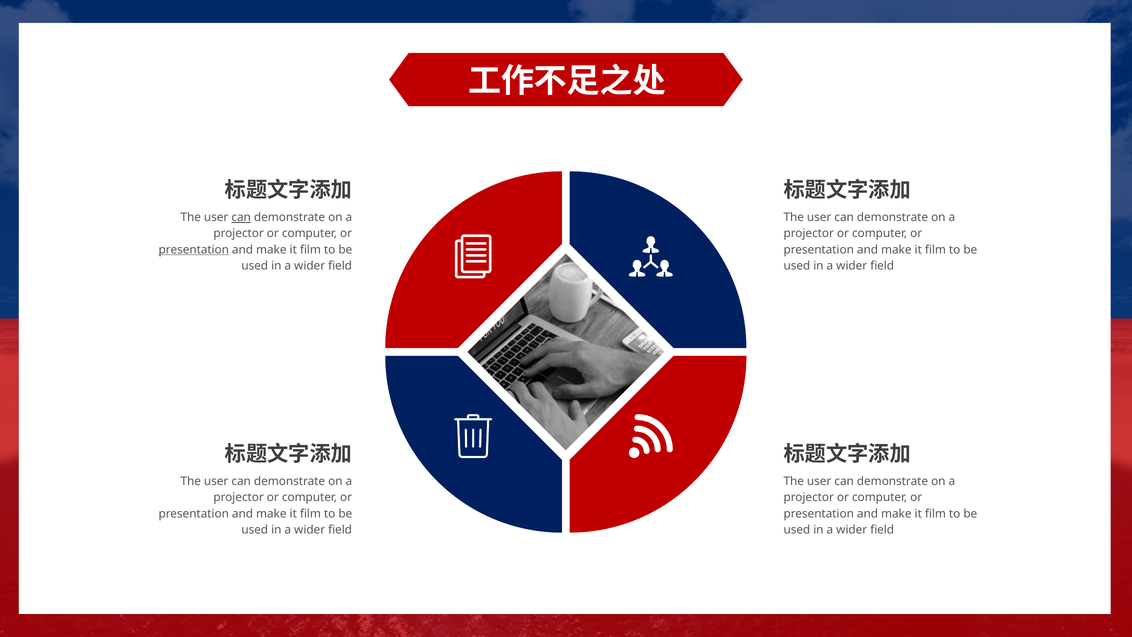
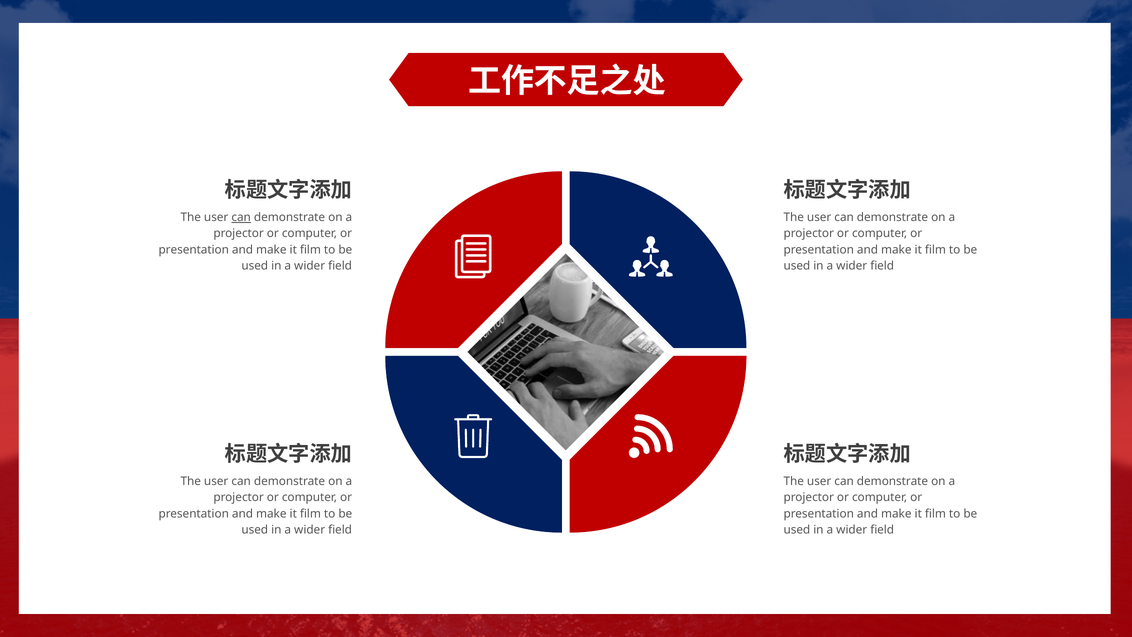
presentation underline: present -> none (194, 250)
